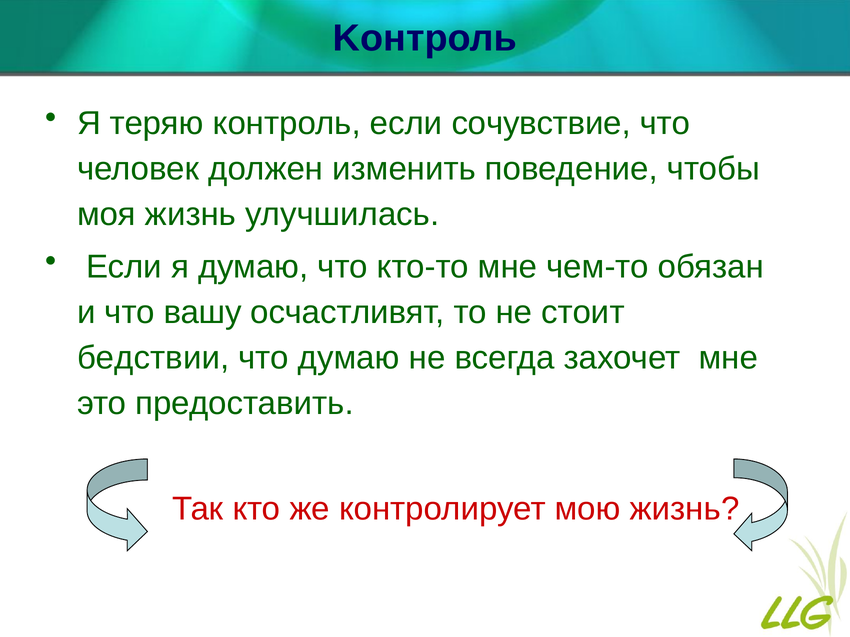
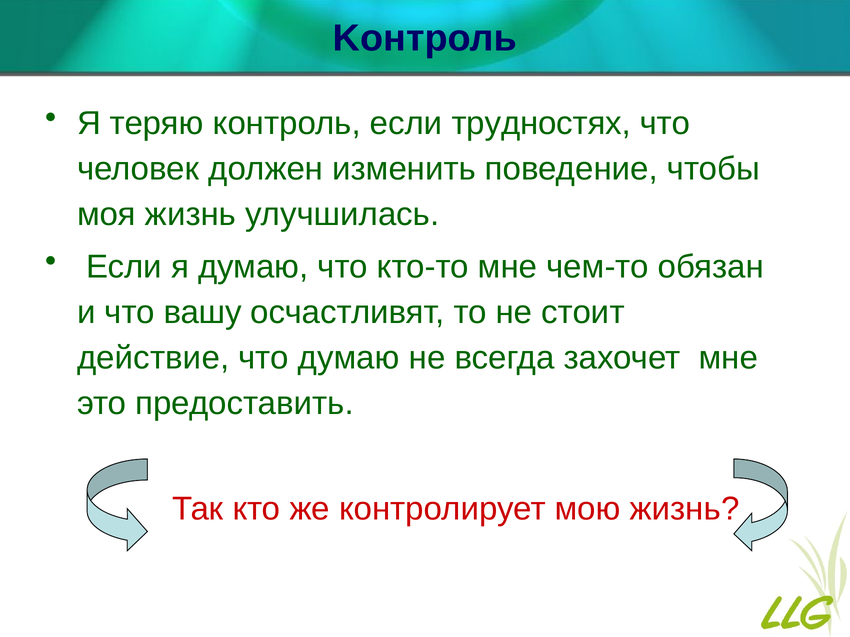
сочувствие: сочувствие -> трудностях (541, 123)
бедствии: бедствии -> действие (153, 358)
